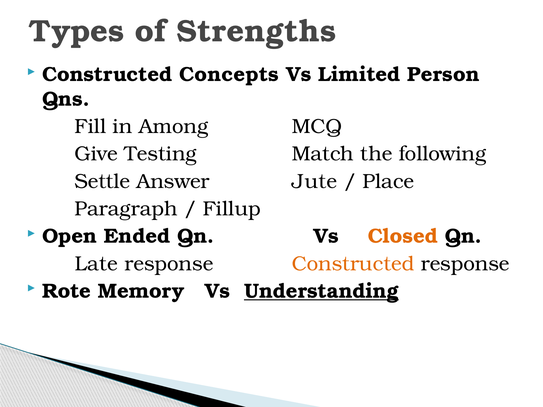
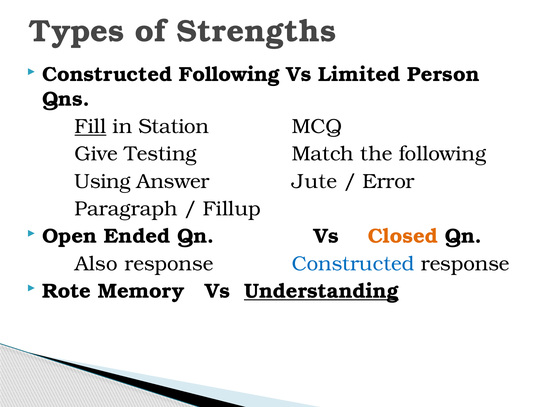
Constructed Concepts: Concepts -> Following (229, 75)
Fill underline: none -> present (90, 126)
Among: Among -> Station (174, 126)
Settle: Settle -> Using (102, 181)
Place: Place -> Error (388, 181)
Late: Late -> Also (96, 264)
Constructed colour: orange -> blue (353, 264)
